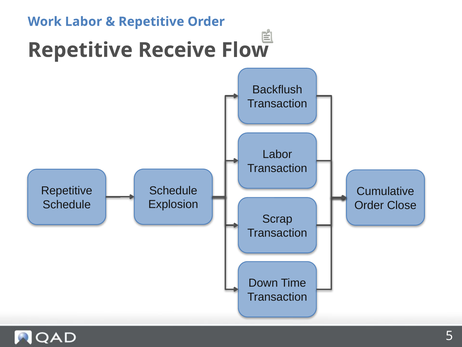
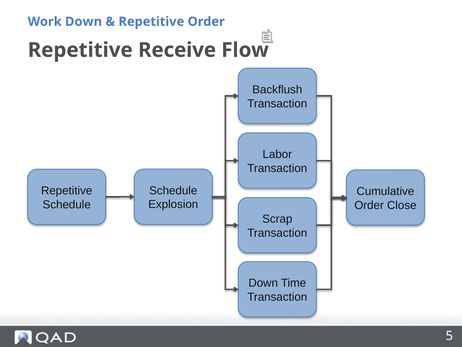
Work Labor: Labor -> Down (84, 22)
